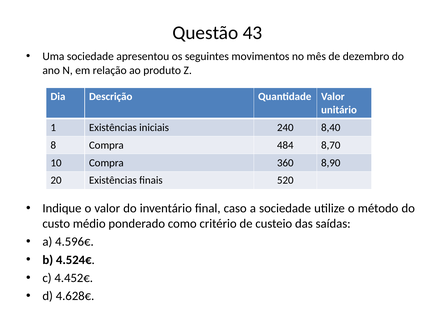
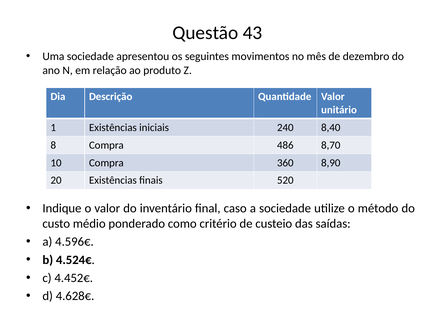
484: 484 -> 486 (285, 145)
